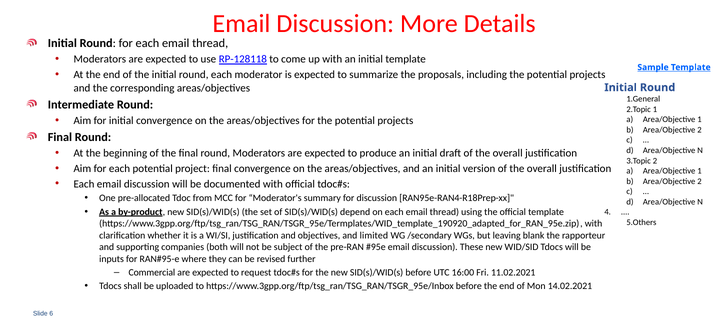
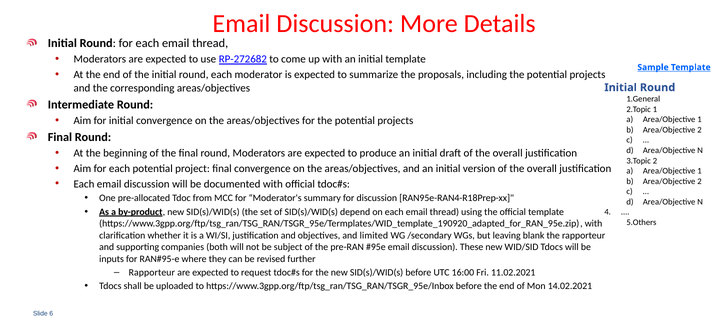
RP-128118: RP-128118 -> RP-272682 (243, 59)
Commercial: Commercial -> Rapporteur (152, 273)
